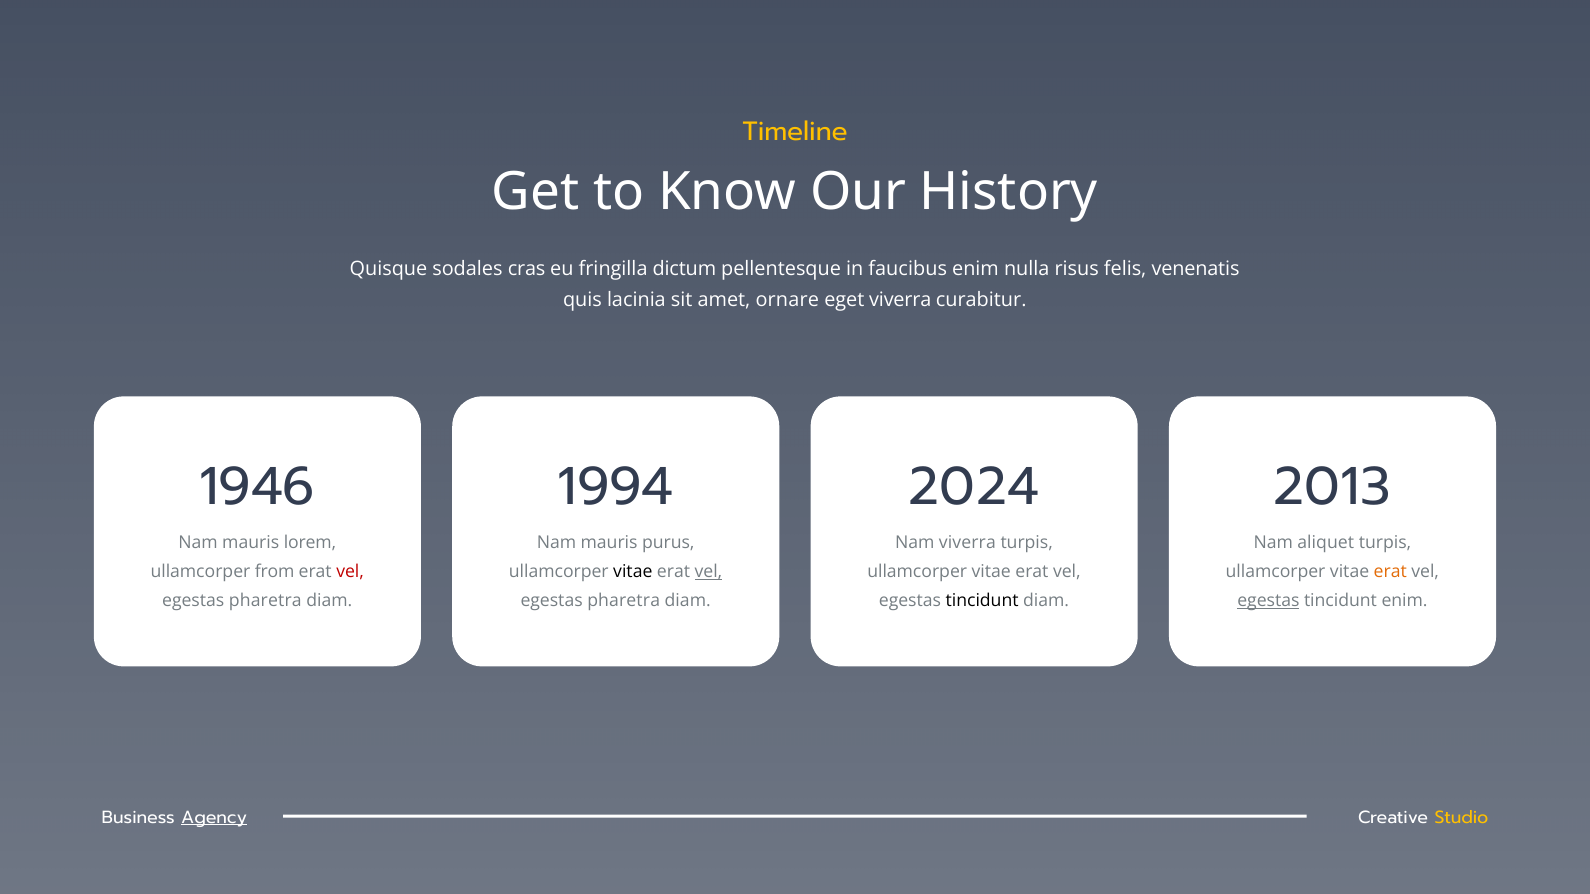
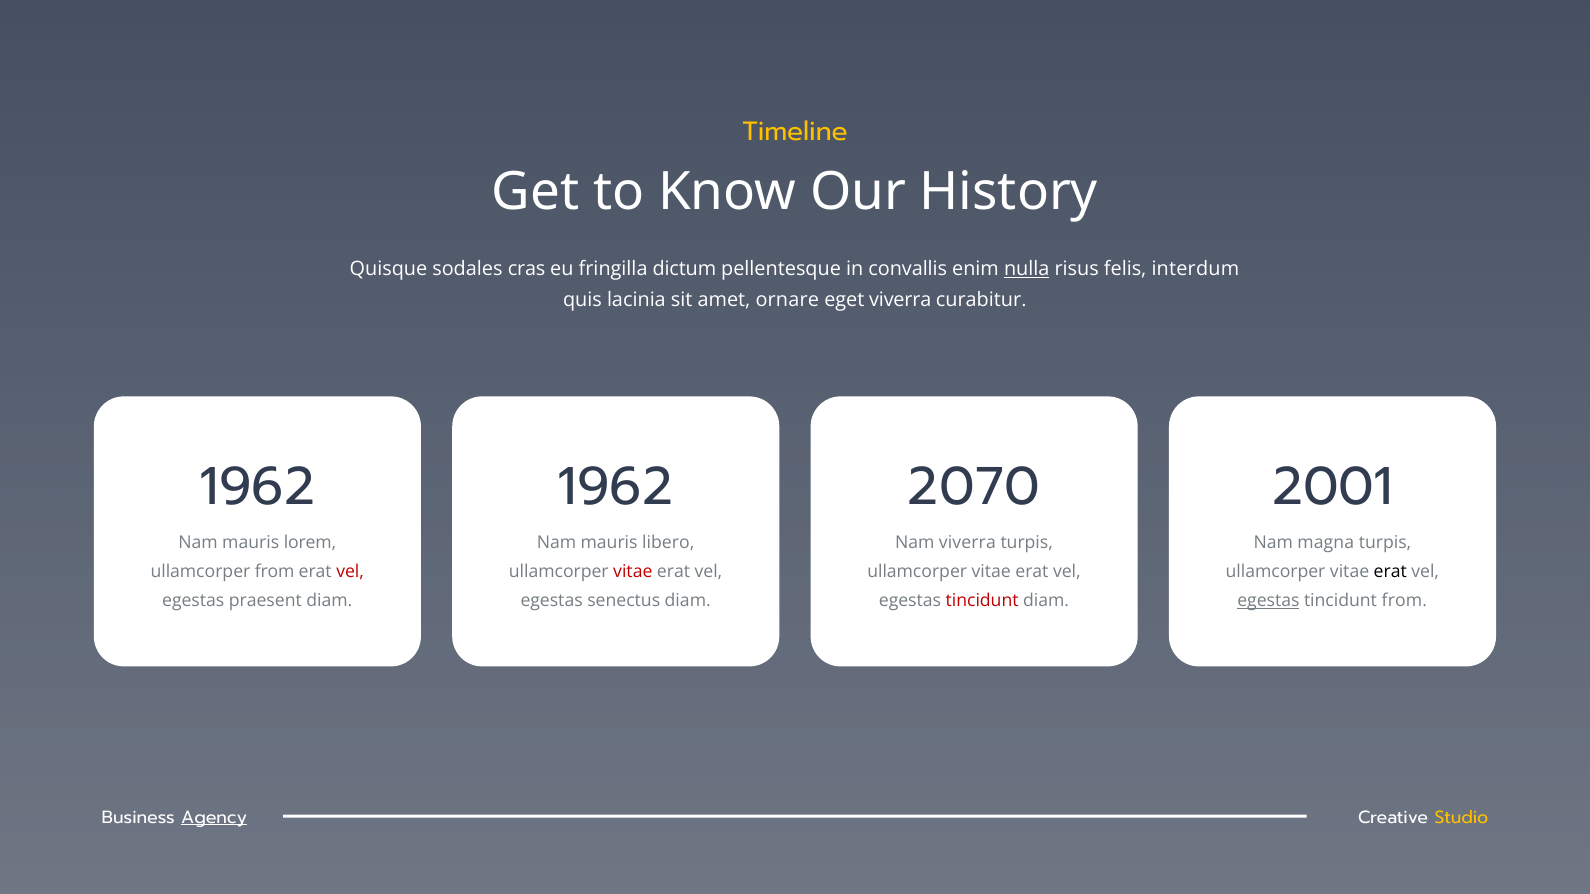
faucibus: faucibus -> convallis (908, 269)
nulla underline: none -> present (1027, 269)
venenatis: venenatis -> interdum (1195, 269)
1946: 1946 -> 1962 (257, 487)
1994: 1994 -> 1962 (616, 487)
2024: 2024 -> 2070 (974, 487)
2013: 2013 -> 2001 (1333, 487)
purus: purus -> libero (668, 543)
aliquet: aliquet -> magna (1326, 543)
vitae colour: black -> red (633, 572)
vel underline: present -> none (708, 572)
erat colour: orange -> black (1390, 572)
pharetra: pharetra -> praesent (265, 601)
pharetra: pharetra -> senectus (624, 601)
tincidunt colour: black -> red (982, 601)
tincidunt enim: enim -> from (1404, 601)
